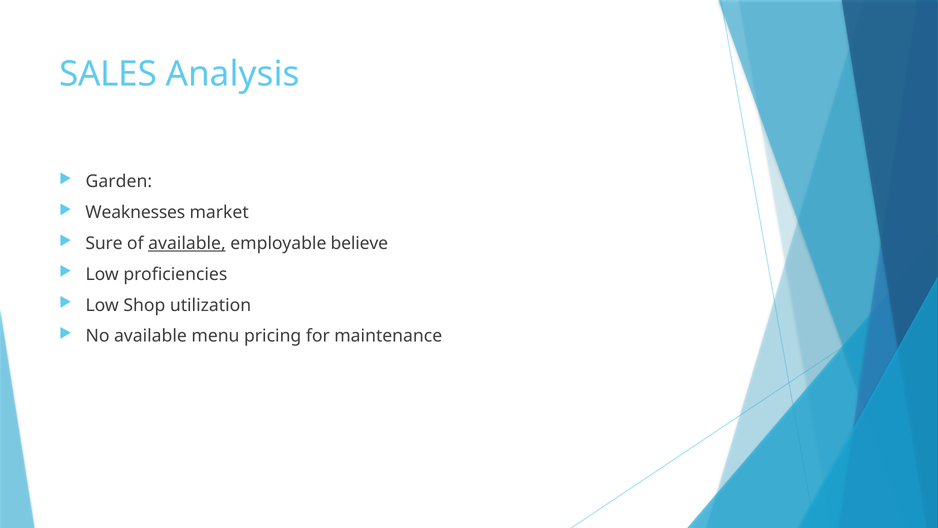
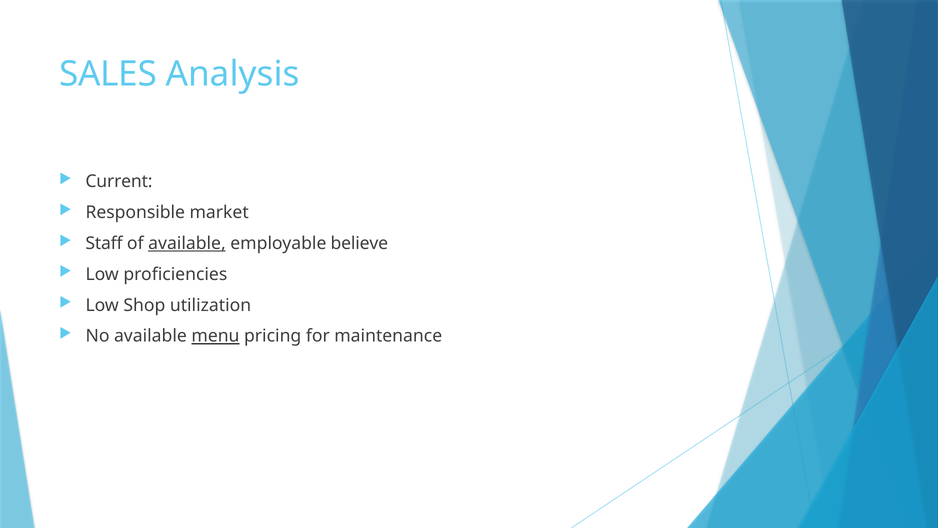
Garden: Garden -> Current (119, 182)
Weaknesses: Weaknesses -> Responsible (135, 212)
Sure: Sure -> Staff (104, 243)
menu underline: none -> present (215, 336)
